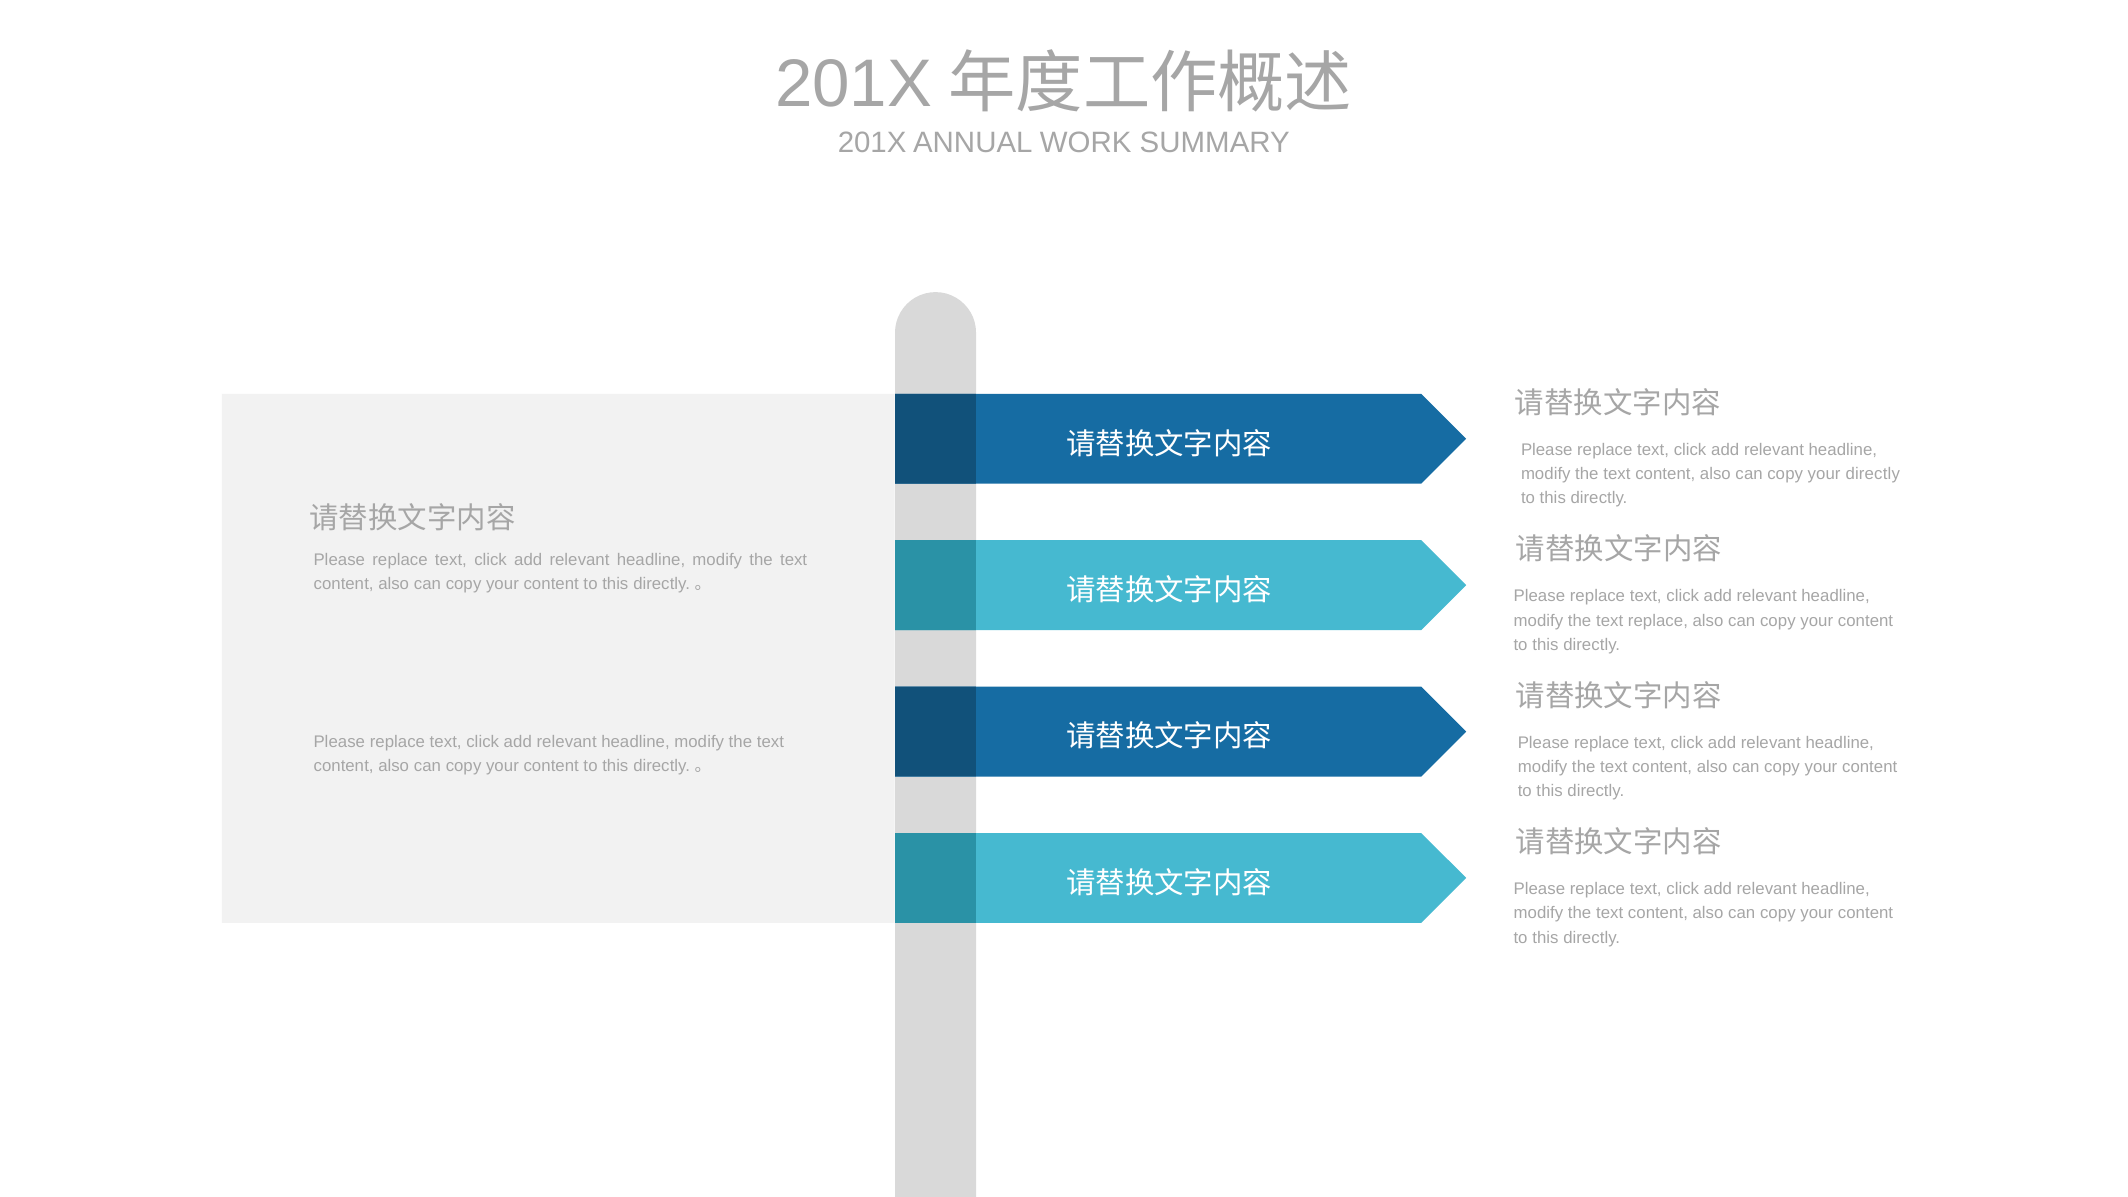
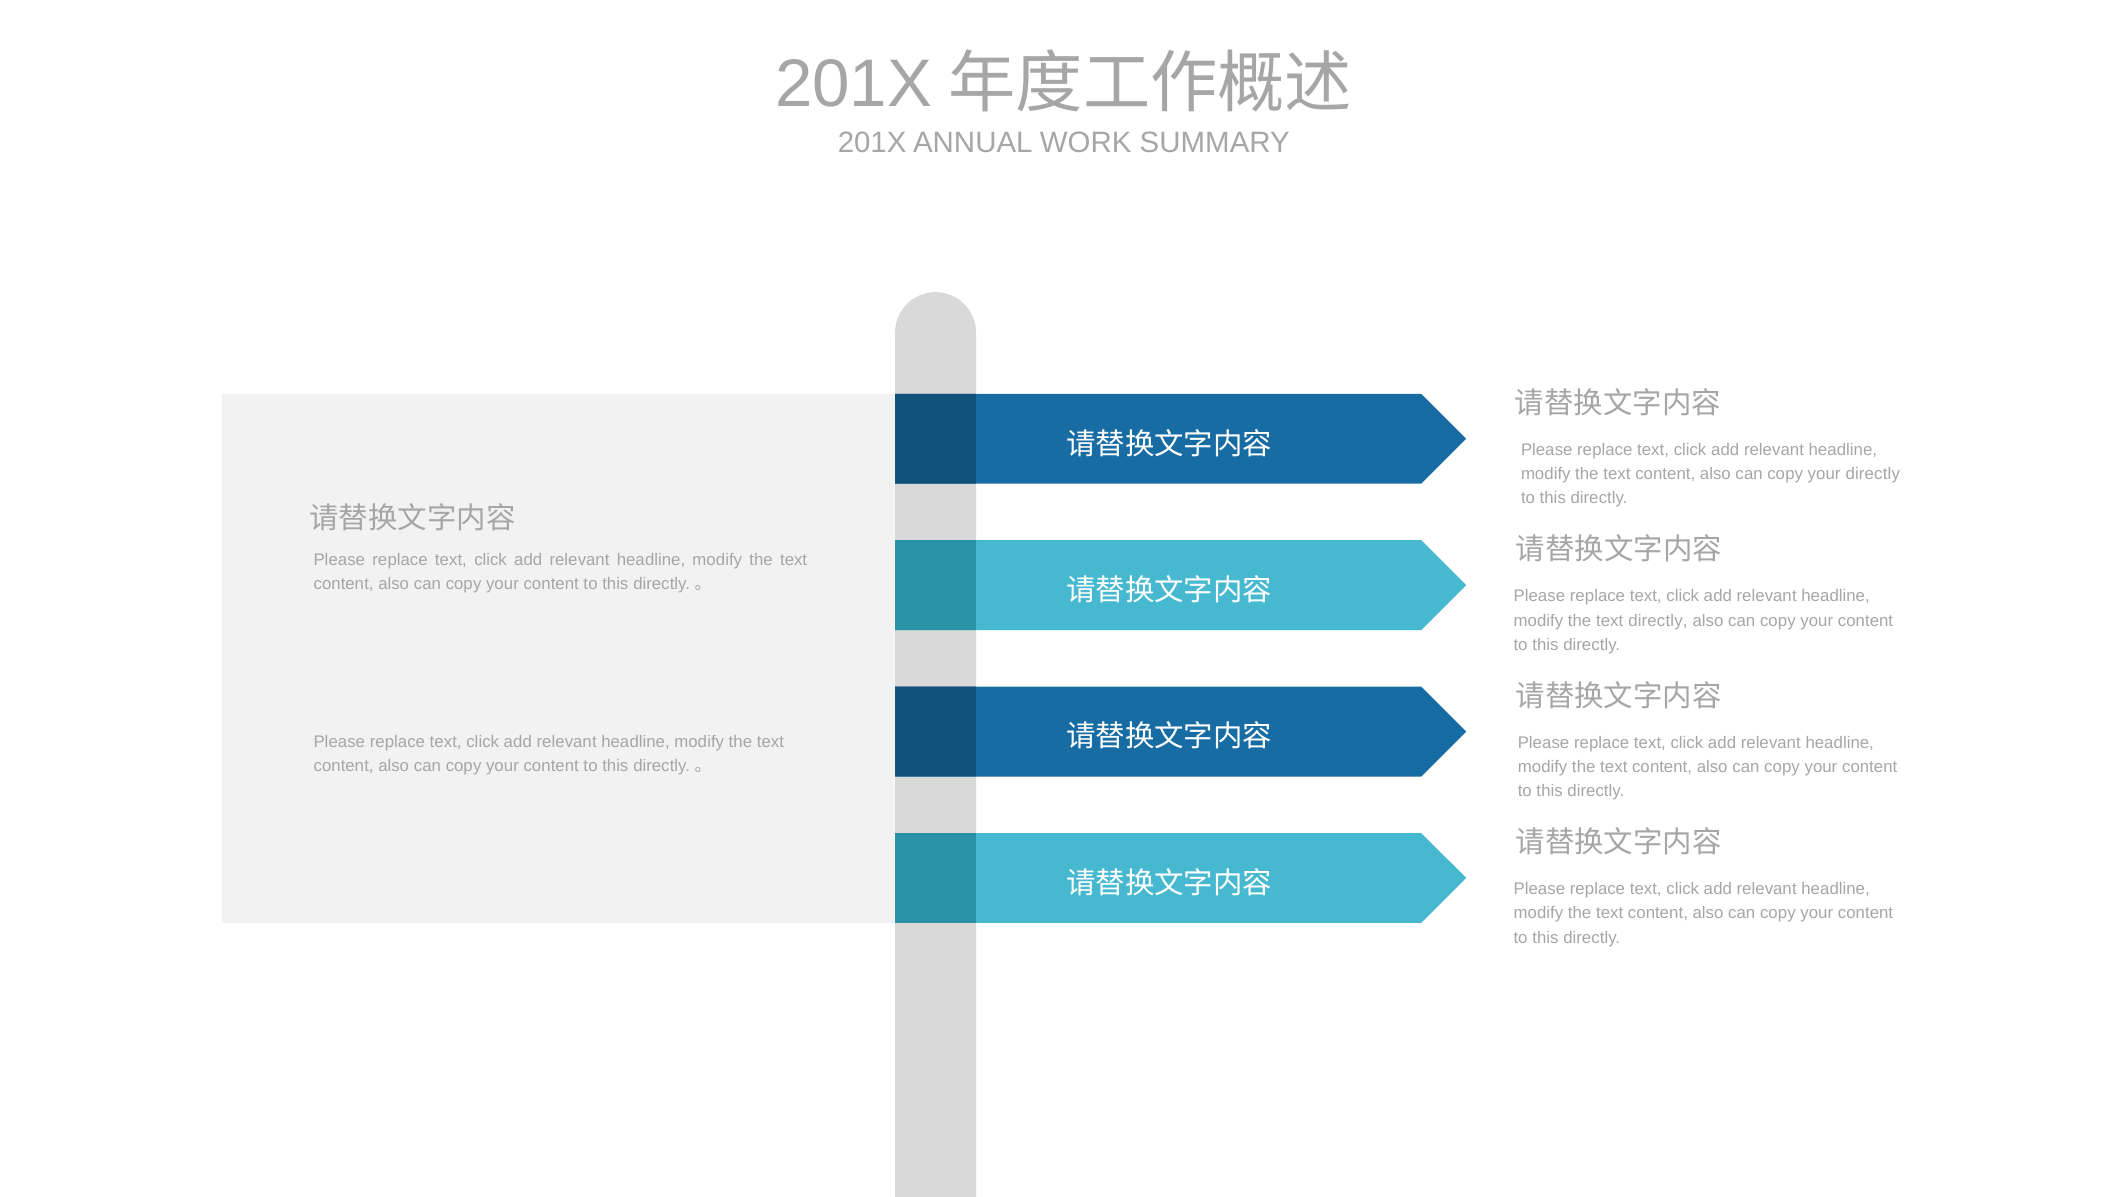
text replace: replace -> directly (1658, 621)
